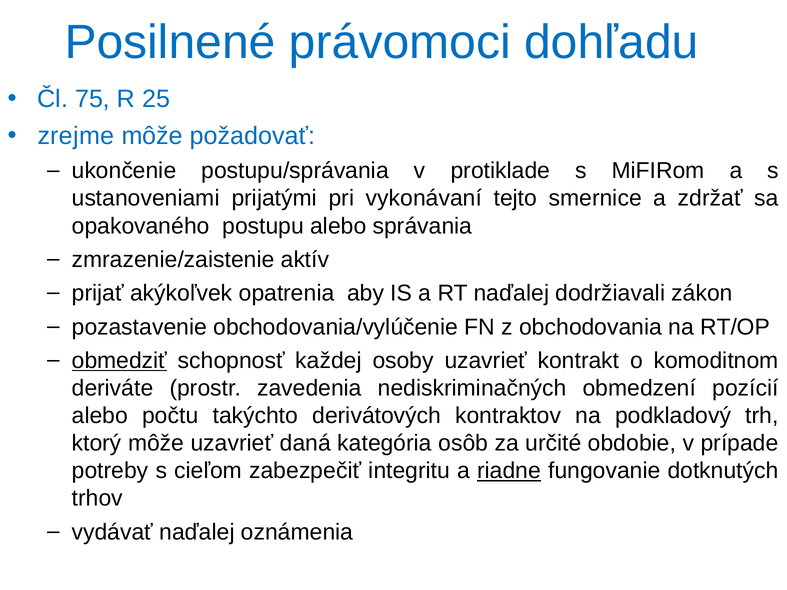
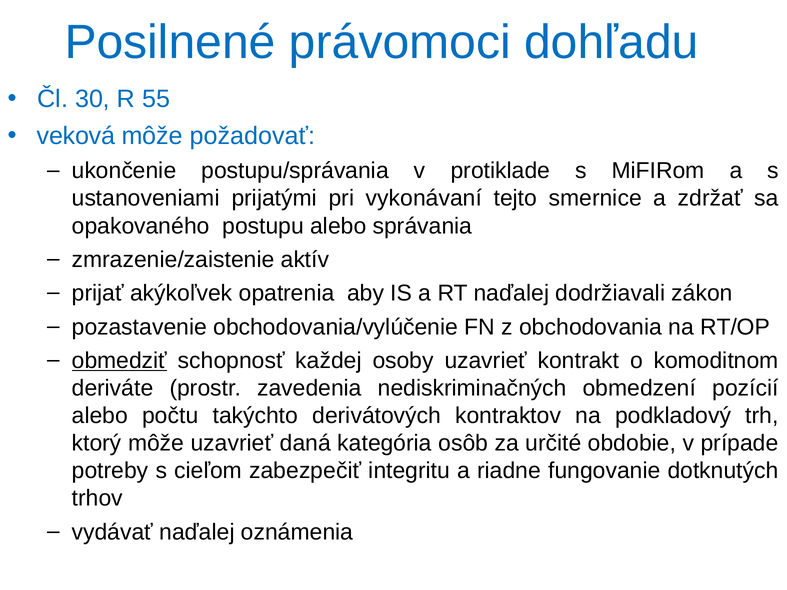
75: 75 -> 30 (93, 99)
25: 25 -> 55 (156, 99)
zrejme: zrejme -> veková (76, 136)
riadne underline: present -> none (509, 471)
